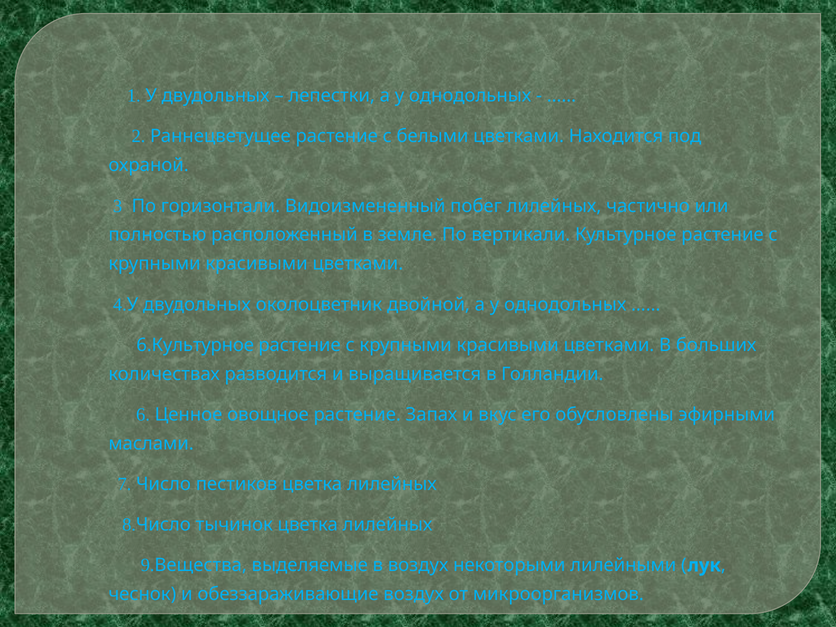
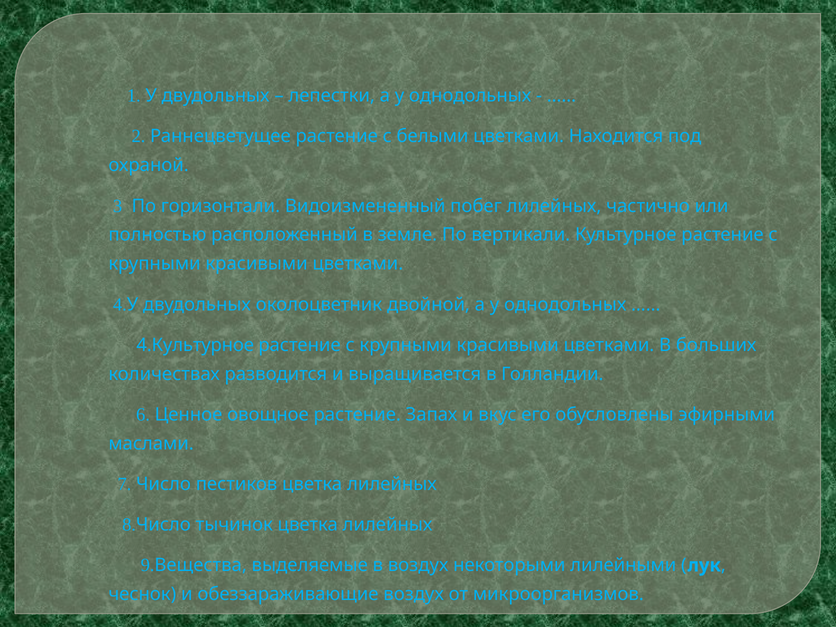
6.Культурное: 6.Культурное -> 4.Культурное (195, 345)
